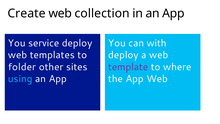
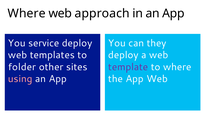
Create: Create -> Where (27, 13)
collection: collection -> approach (102, 13)
with: with -> they (157, 43)
using colour: light blue -> pink (20, 79)
